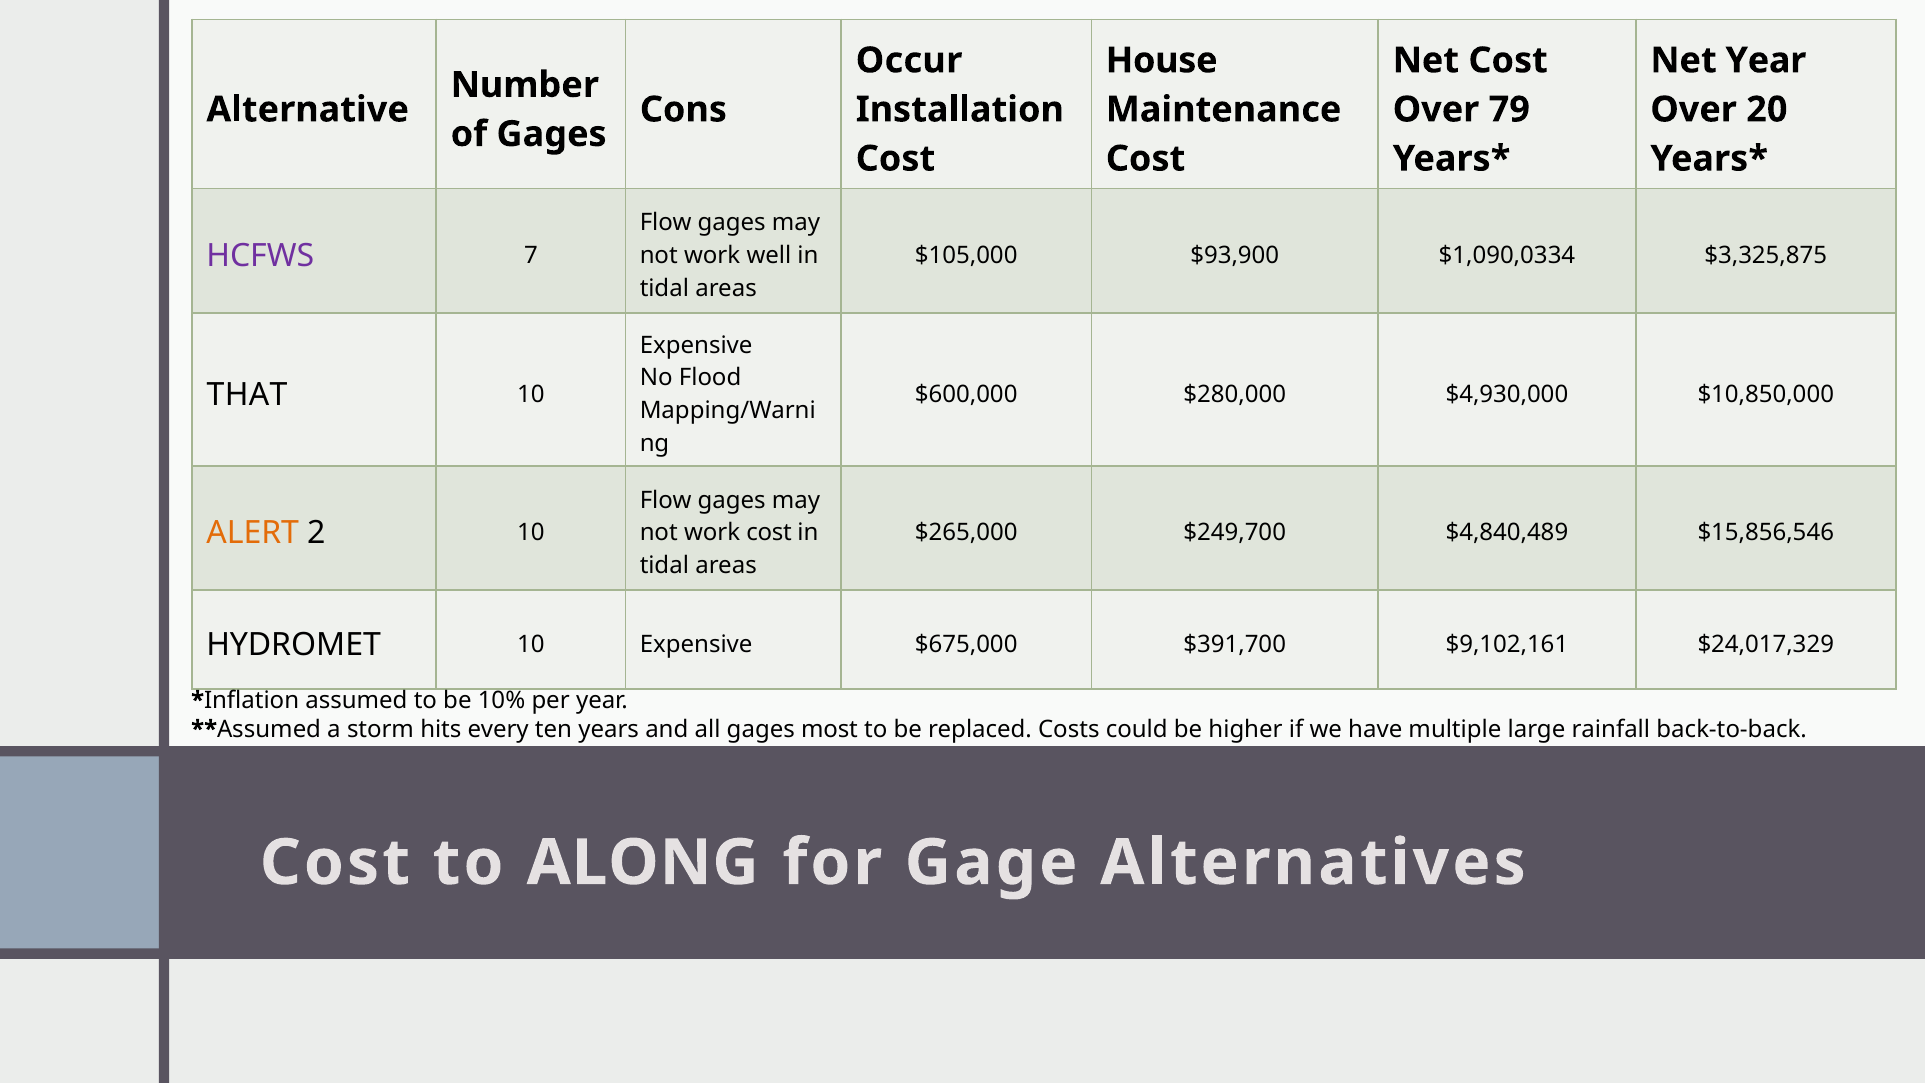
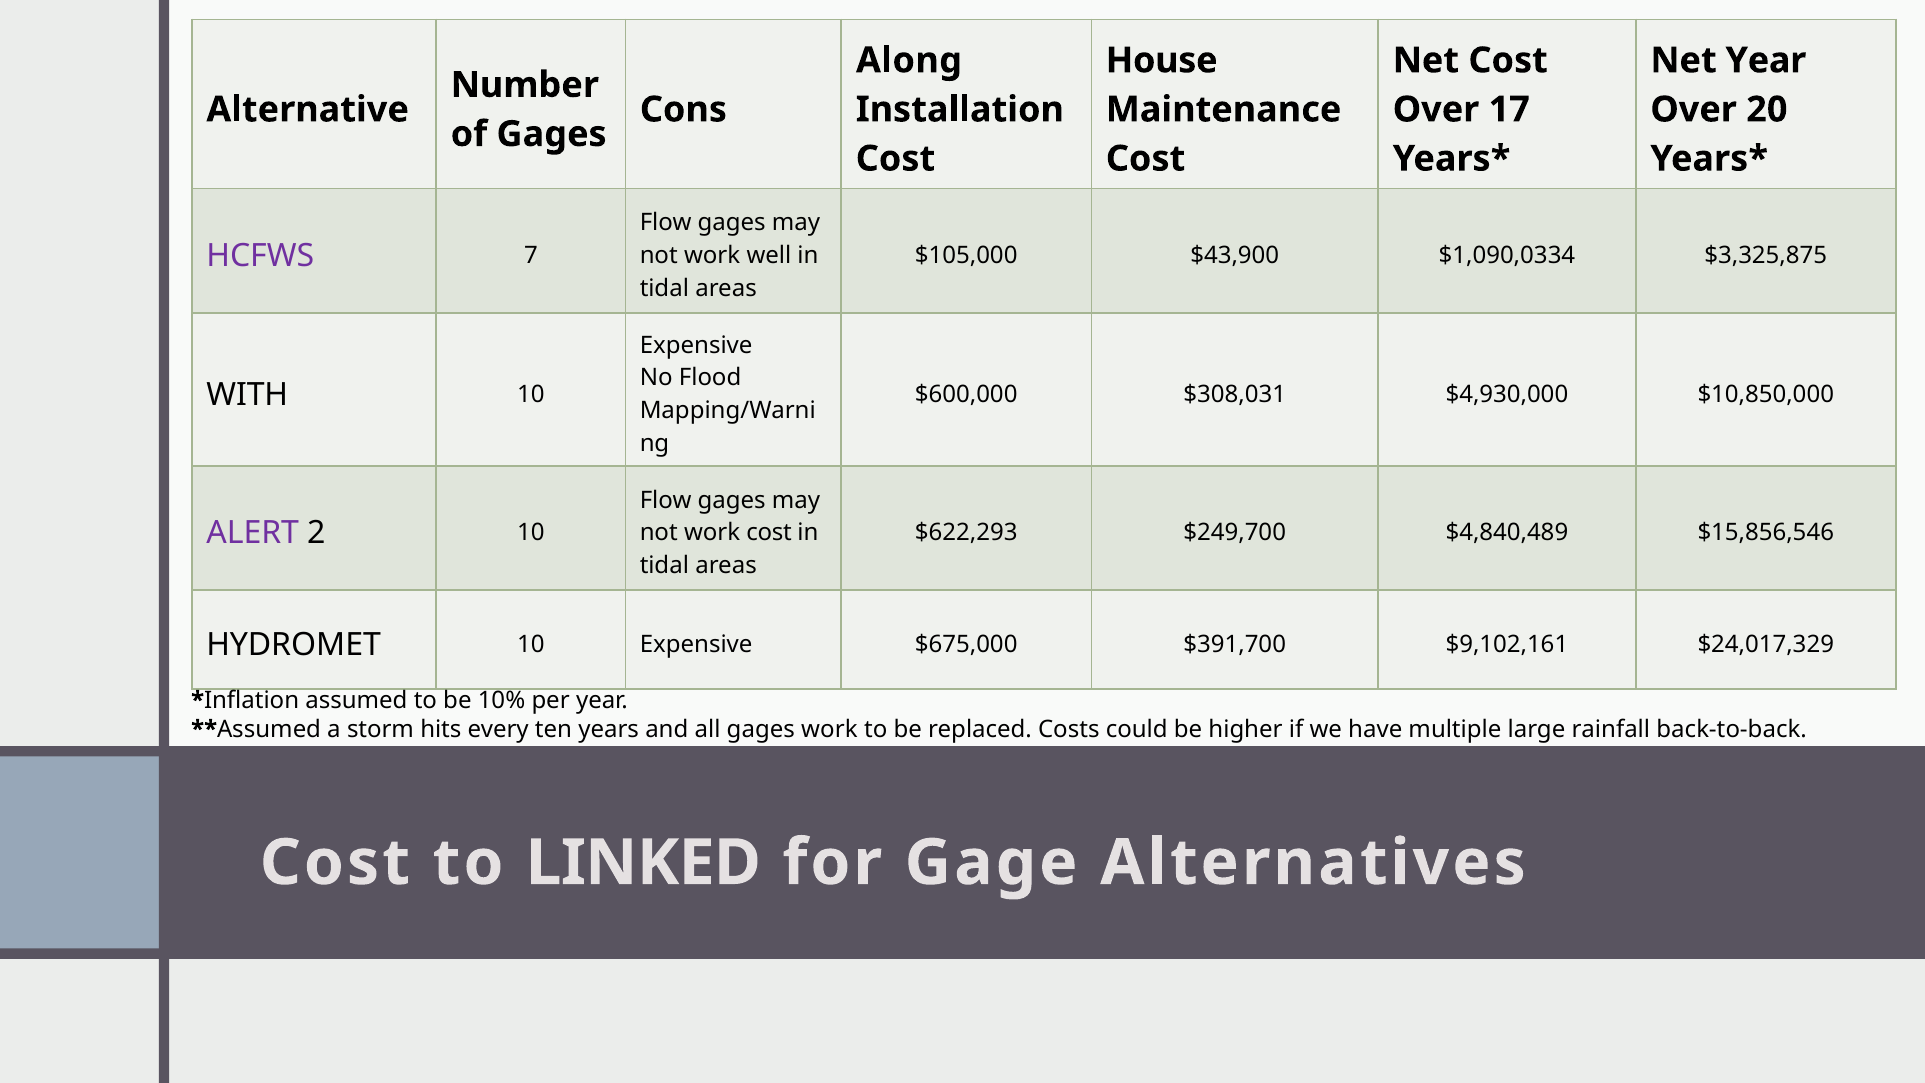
Occur: Occur -> Along (909, 60)
79: 79 -> 17 (1509, 110)
$93,900: $93,900 -> $43,900 (1235, 256)
THAT: THAT -> WITH (247, 395)
$280,000: $280,000 -> $308,031 (1235, 394)
ALERT colour: orange -> purple (253, 533)
$265,000: $265,000 -> $622,293 (966, 533)
gages most: most -> work (829, 729)
ALONG: ALONG -> LINKED (643, 863)
